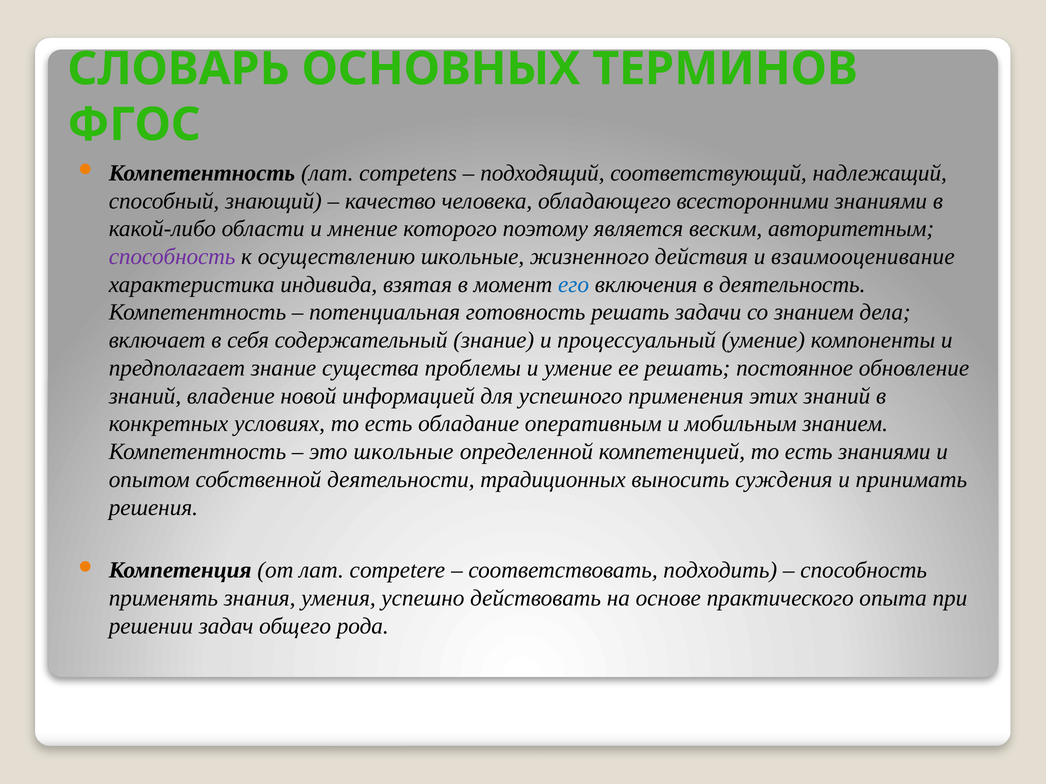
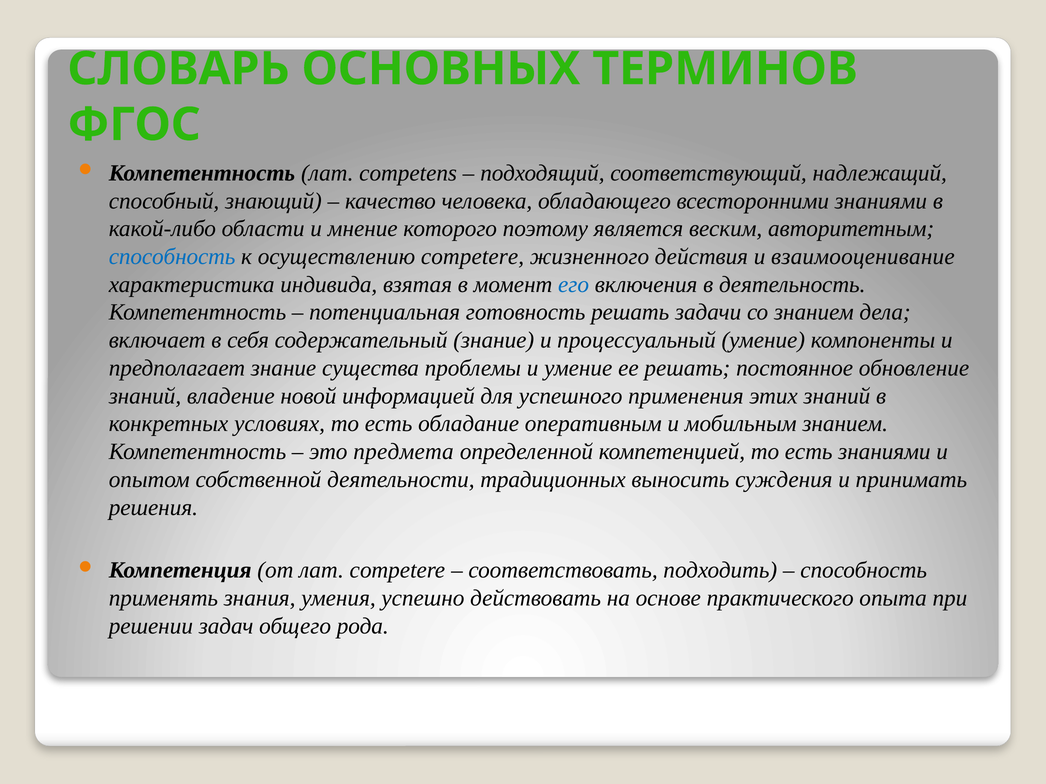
способность colour: purple -> blue (172, 257)
осуществлению школьные: школьные -> сompetere (472, 257)
это школьные: школьные -> предмета (404, 452)
